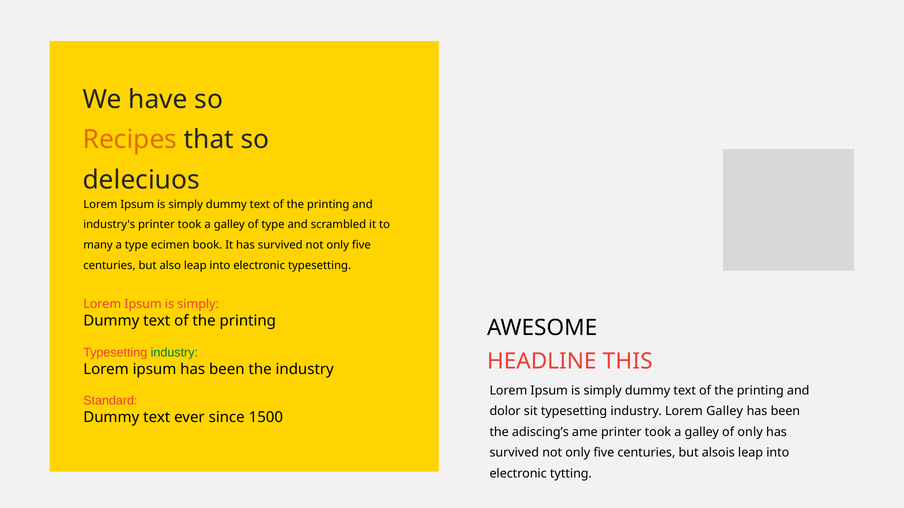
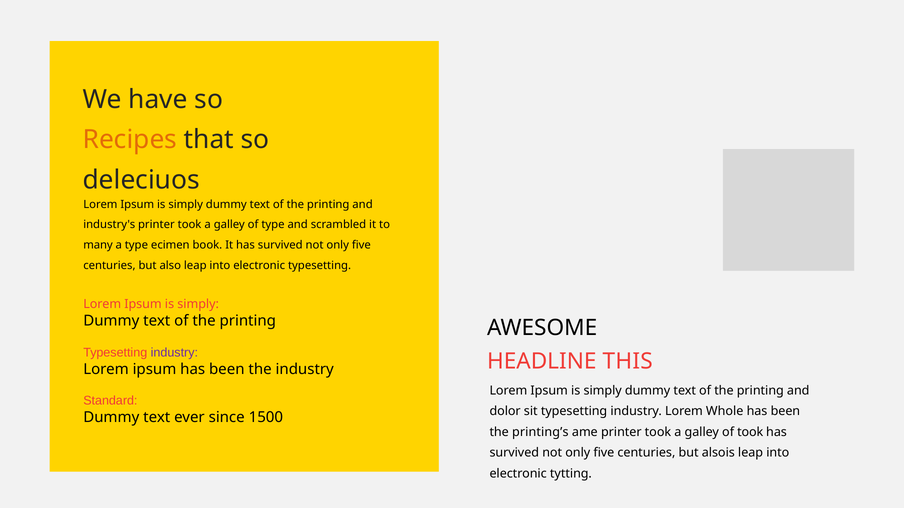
industry colour: green -> purple (174, 353)
Lorem Galley: Galley -> Whole (725, 412)
adiscing’s: adiscing’s -> printing’s (540, 432)
of only: only -> took (750, 432)
